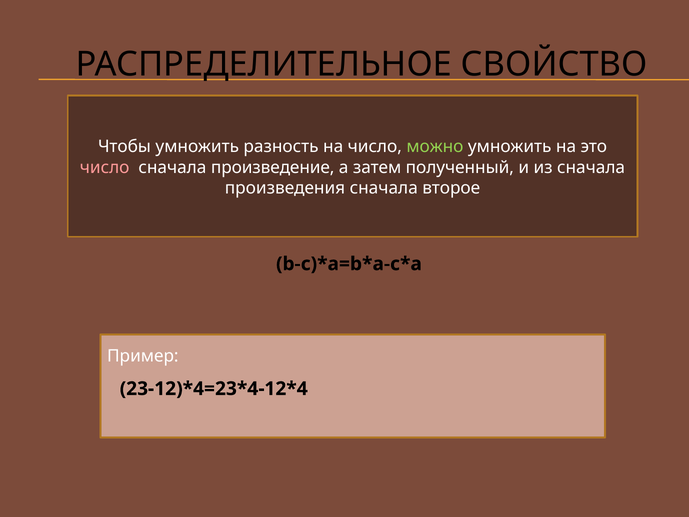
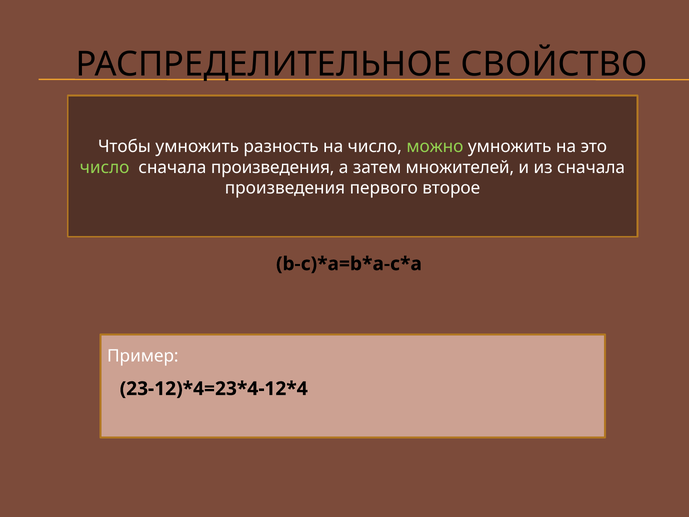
число colour: pink -> light green (105, 167)
произведение: произведение -> произведения (273, 167)
полученный: полученный -> множителей (460, 167)
произведения сначала: сначала -> первого (384, 188)
